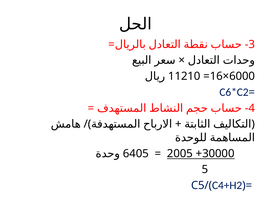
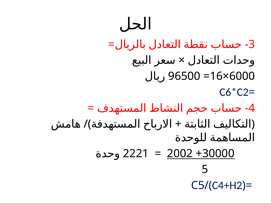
11210: 11210 -> 96500 (184, 76)
6405: 6405 -> 2221 (136, 154)
2005: 2005 -> 2002 (180, 154)
